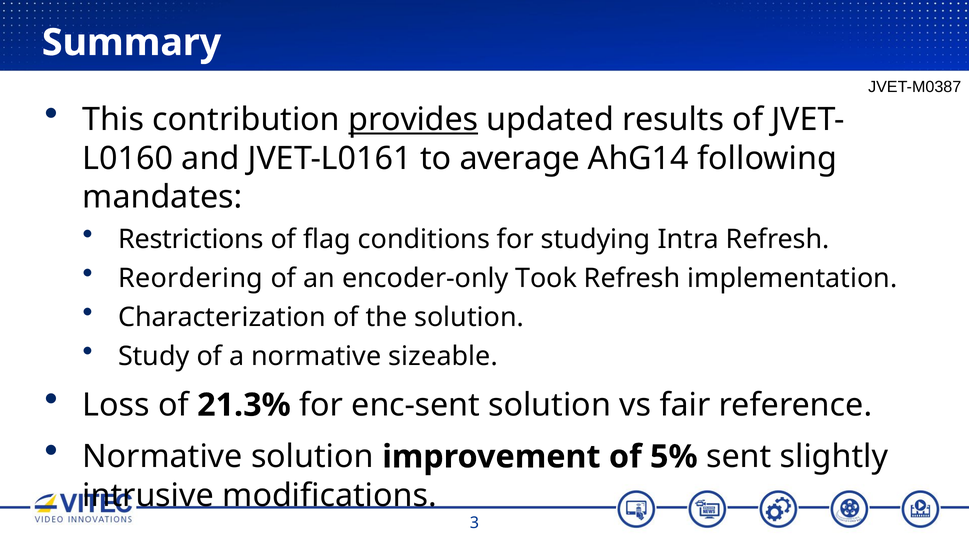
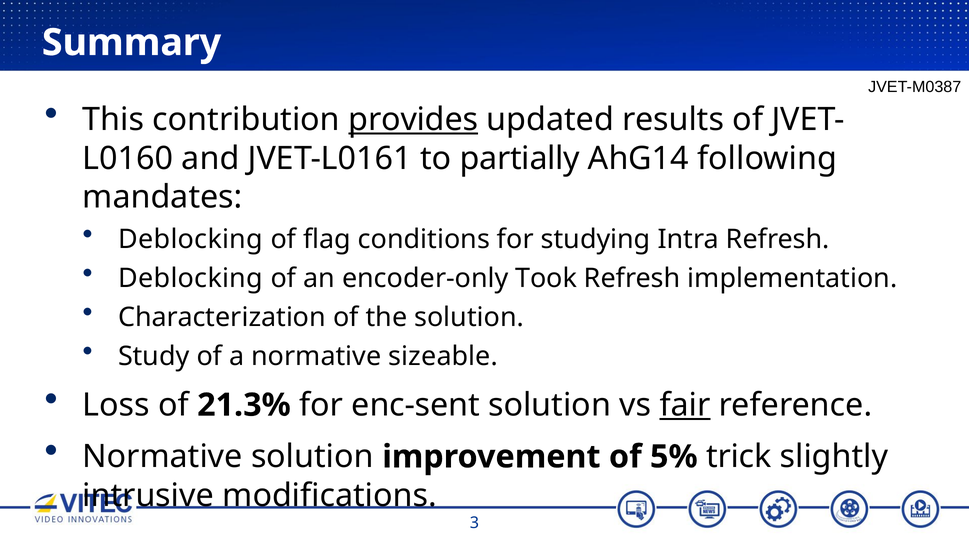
average: average -> partially (520, 159)
Restrictions: Restrictions -> Deblocking (191, 239)
Reordering: Reordering -> Deblocking (191, 278)
fair underline: none -> present (685, 405)
sent: sent -> trick (739, 457)
